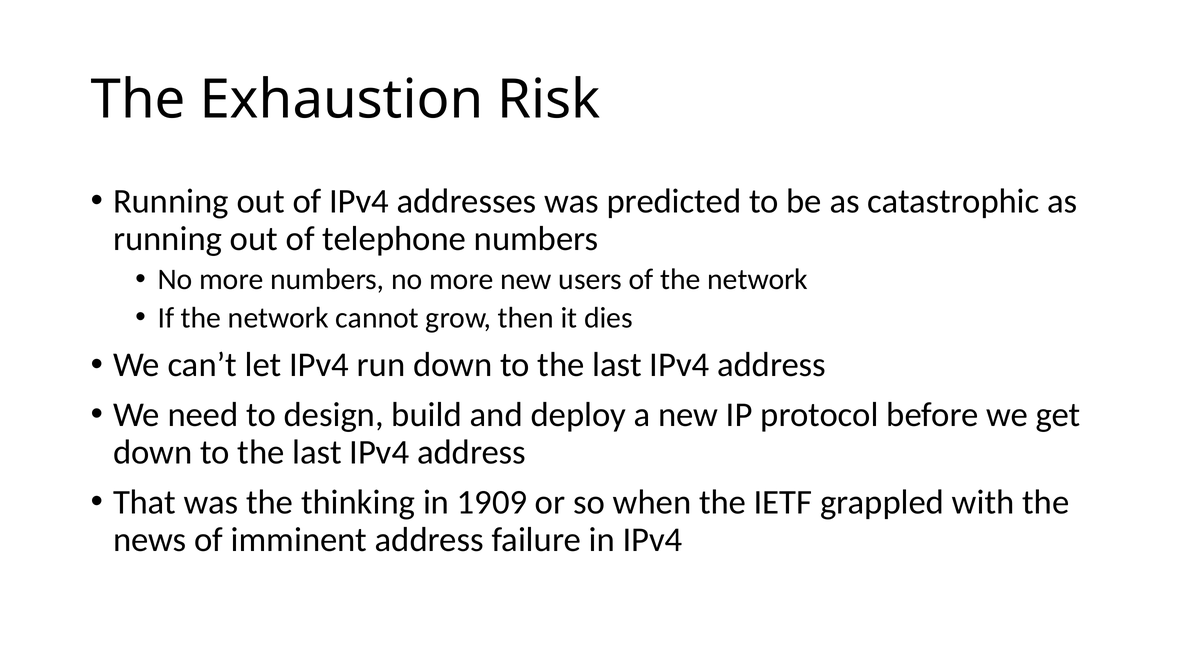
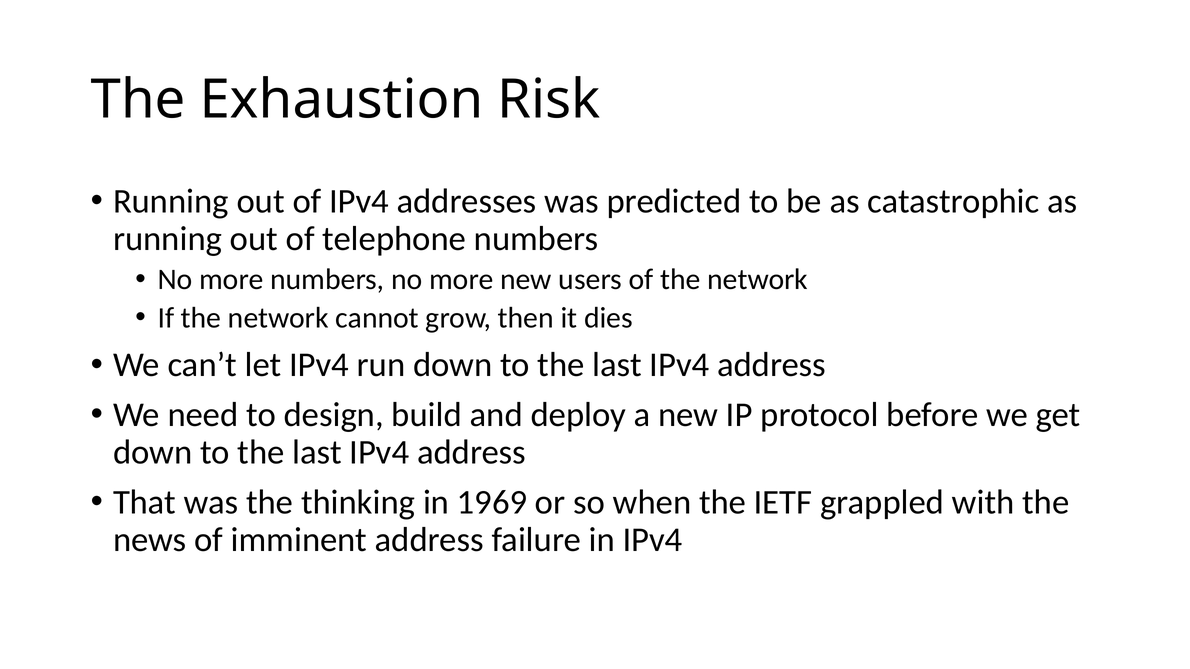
1909: 1909 -> 1969 (492, 502)
